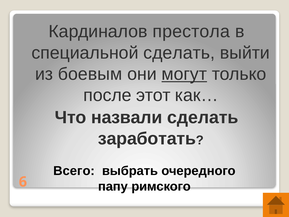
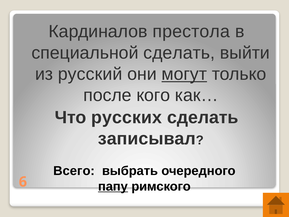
боевым: боевым -> русский (90, 74)
этот: этот -> кого (153, 95)
назвали: назвали -> русских (127, 117)
заработать: заработать -> записывал (147, 139)
папу underline: none -> present (113, 186)
